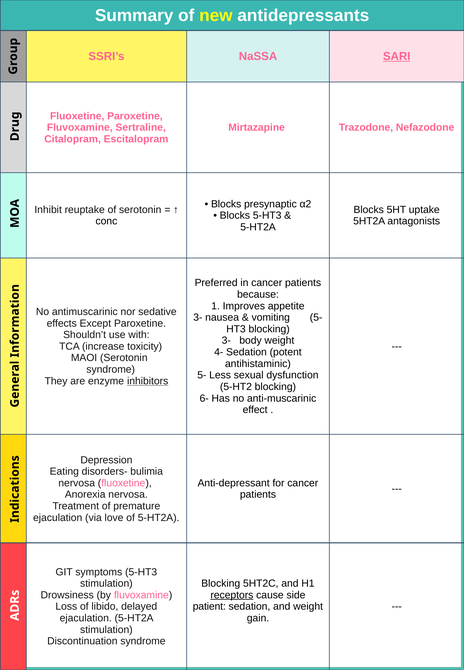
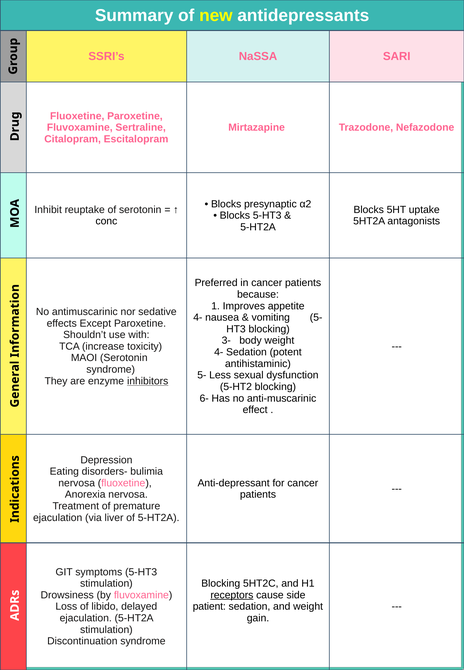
SARI underline: present -> none (397, 56)
3-: 3- -> 4- (198, 318)
love: love -> liver (114, 518)
